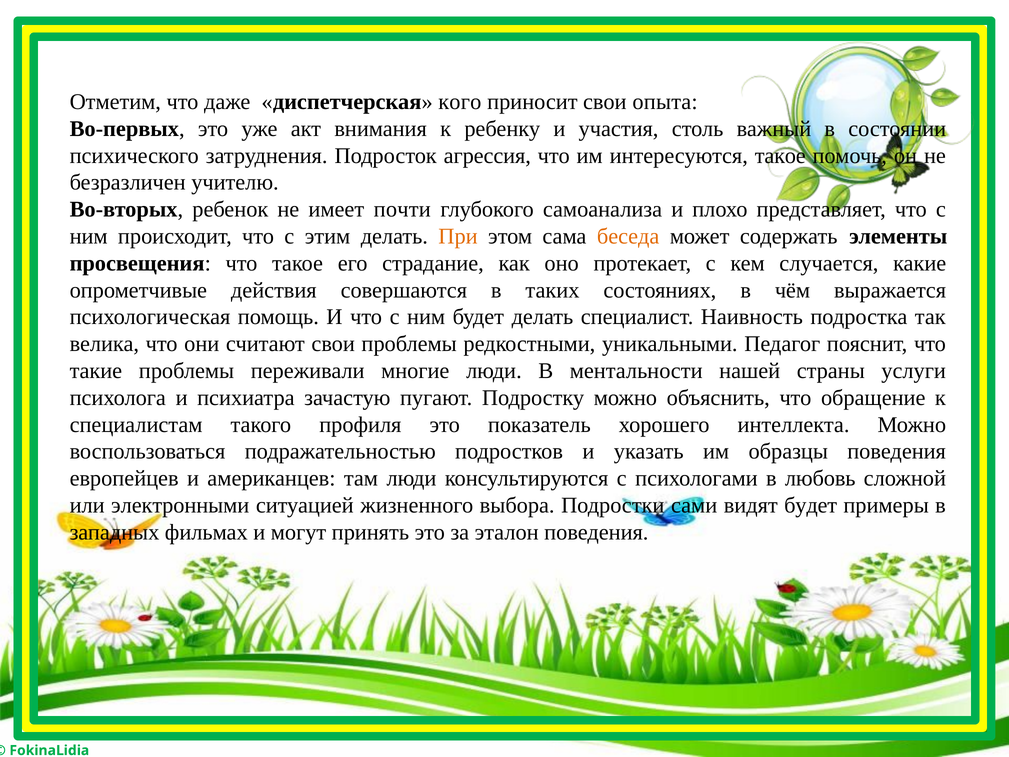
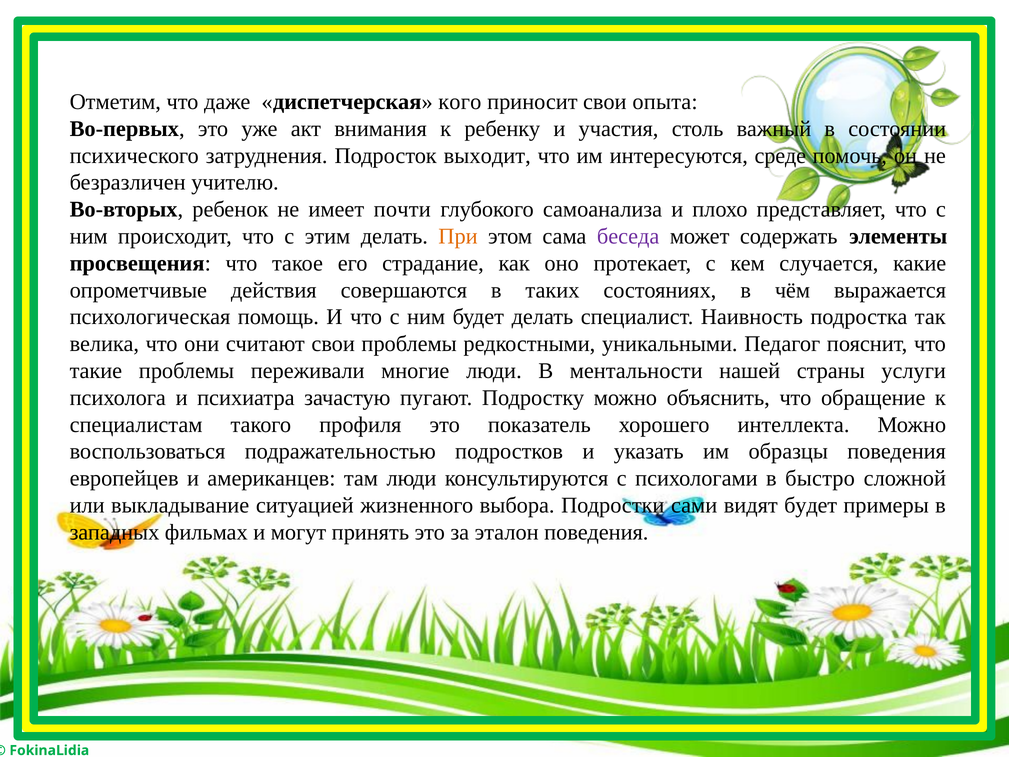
агрессия: агрессия -> выходит (487, 156)
интересуются такое: такое -> среде (780, 156)
беседа colour: orange -> purple (628, 236)
любовь: любовь -> быстро (820, 478)
электронными: электронными -> выкладывание (180, 505)
